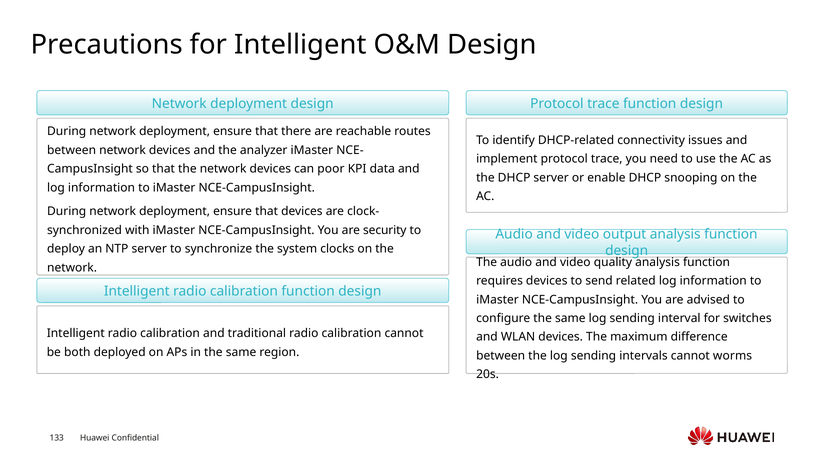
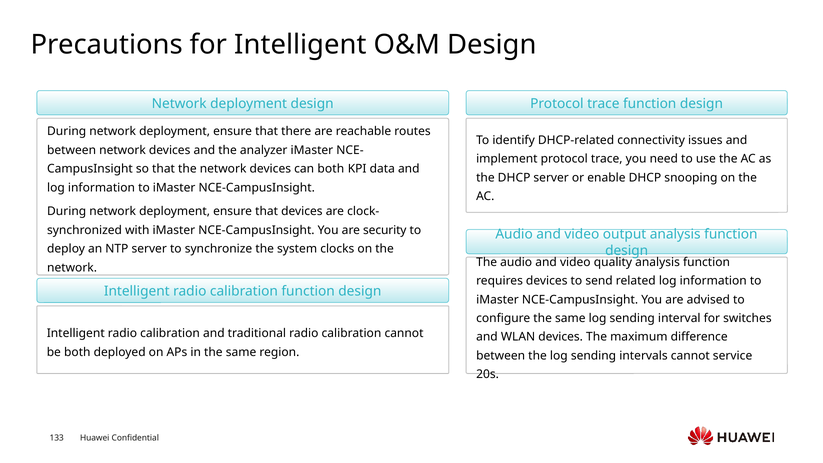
can poor: poor -> both (331, 169)
worms: worms -> service (733, 356)
